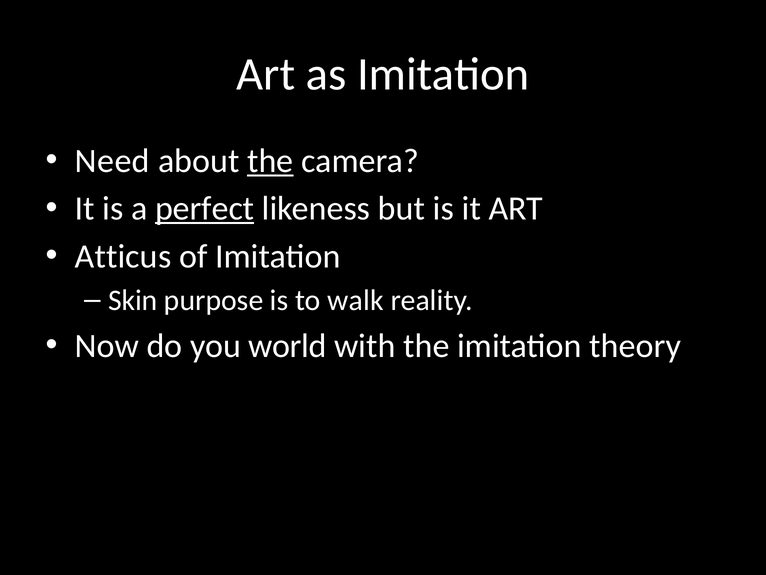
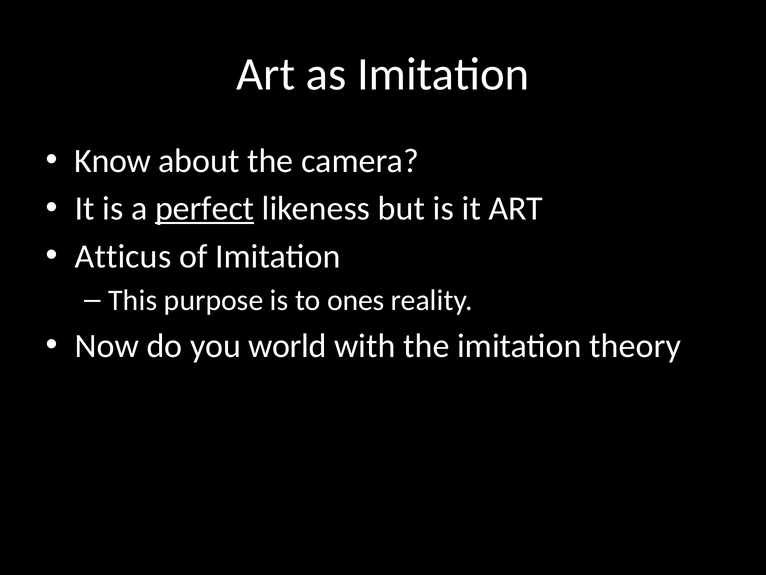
Need: Need -> Know (113, 161)
the underline: present -> none (270, 161)
Skin: Skin -> This (133, 300)
walk: walk -> ones (356, 300)
